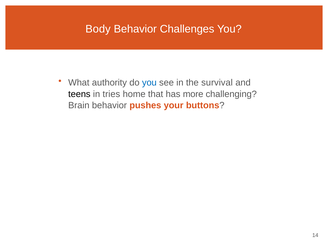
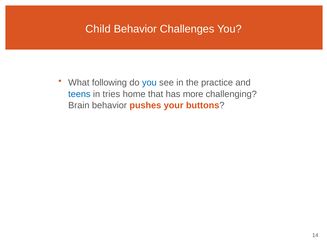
Body: Body -> Child (98, 29)
authority: authority -> following (109, 82)
survival: survival -> practice (217, 82)
teens colour: black -> blue (79, 94)
